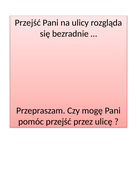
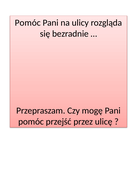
Przejść: Przejść -> Pomóc (28, 23)
